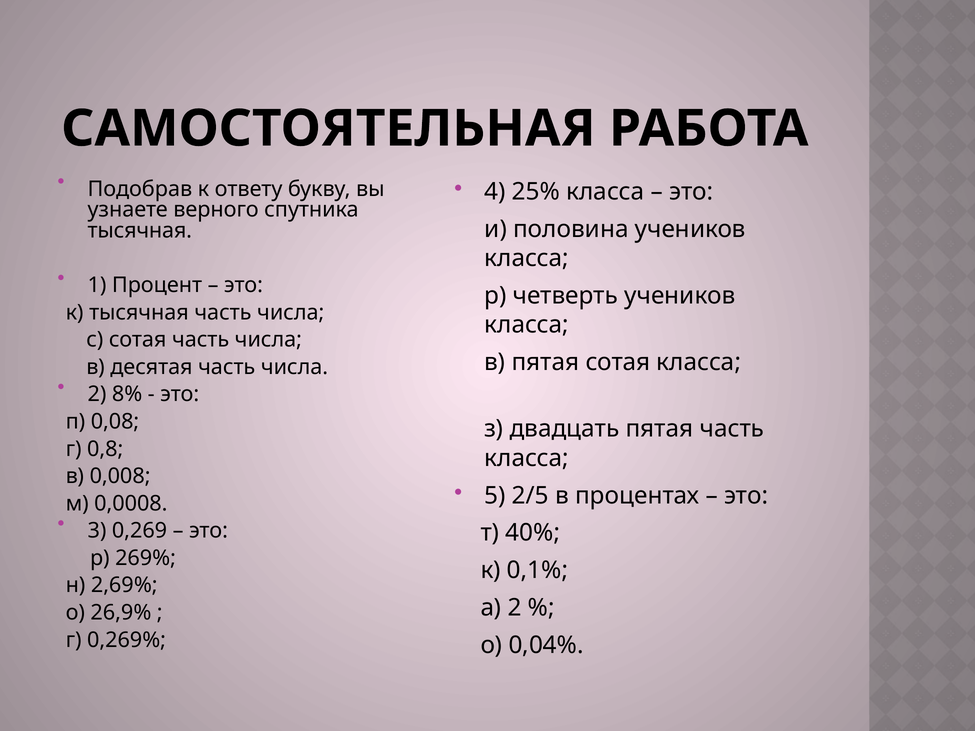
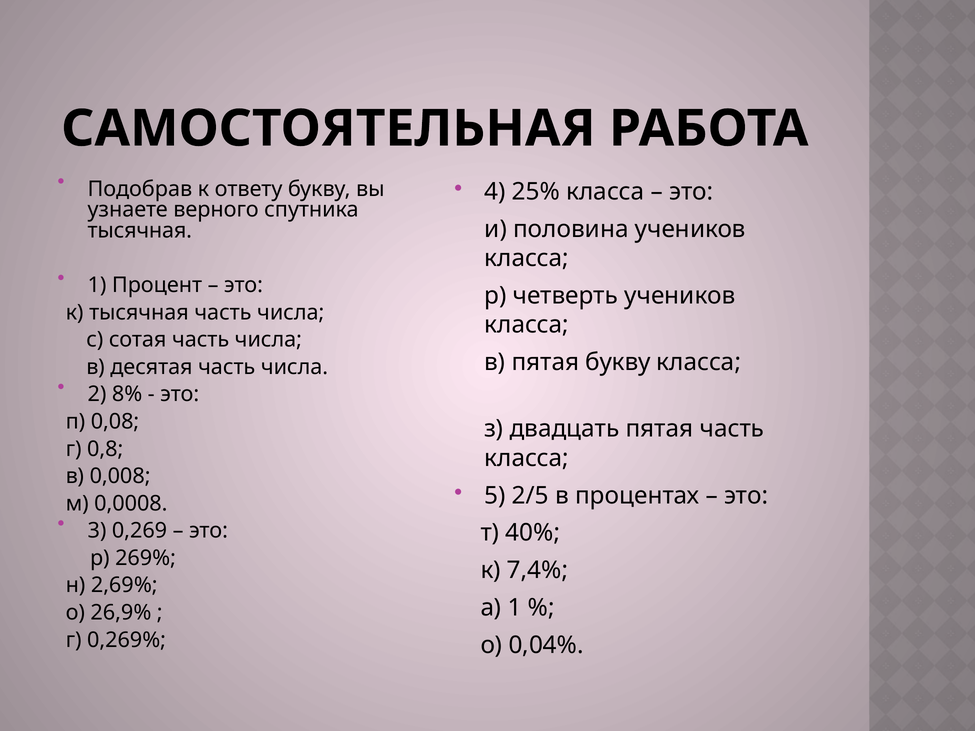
пятая сотая: сотая -> букву (618, 362)
0,1%: 0,1% -> 7,4% (538, 570)
а 2: 2 -> 1 (515, 608)
